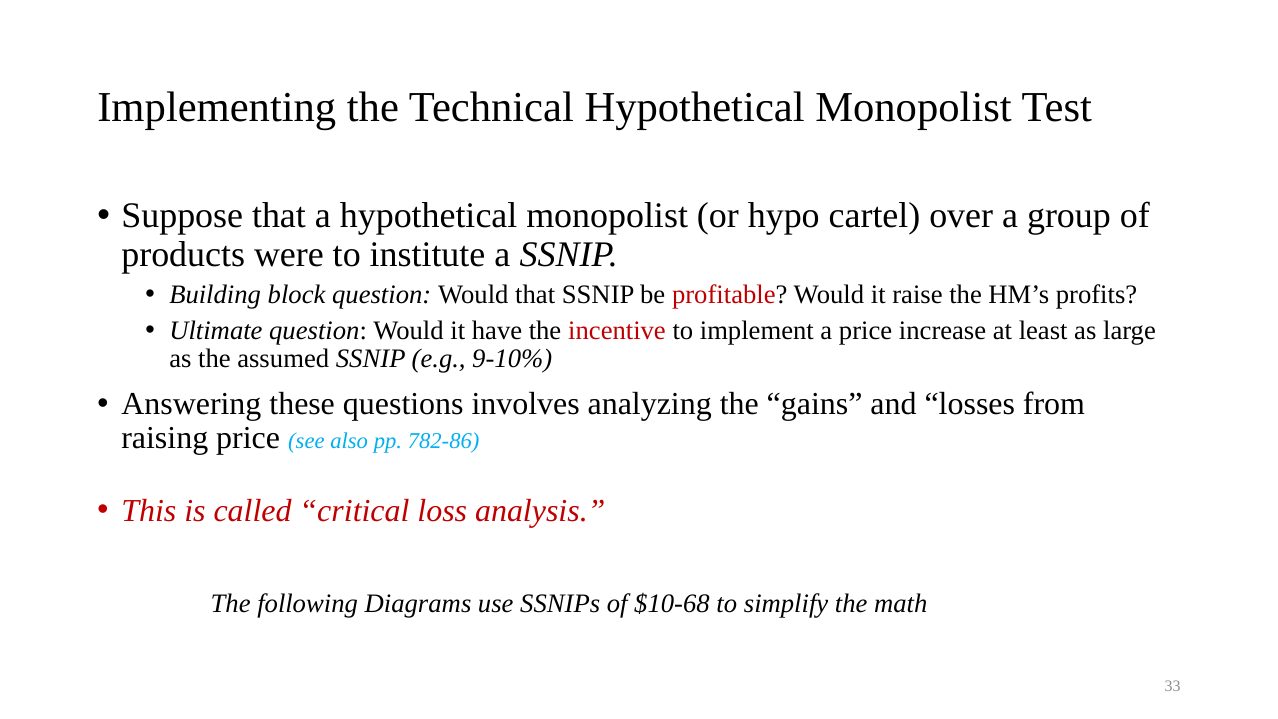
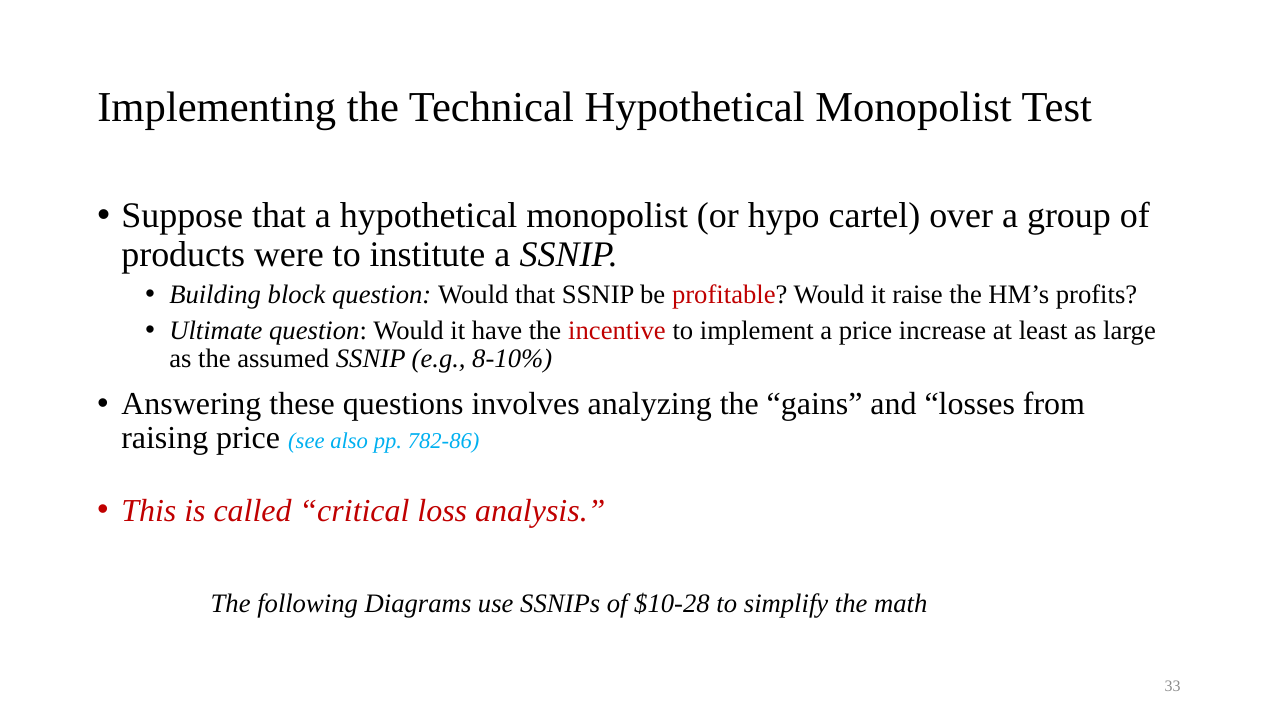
9-10%: 9-10% -> 8-10% (512, 359)
$10-68: $10-68 -> $10-28 (672, 603)
